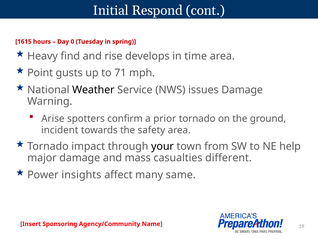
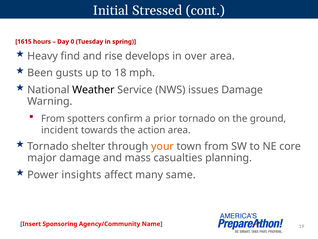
Respond: Respond -> Stressed (157, 10)
time: time -> over (196, 56)
Point: Point -> Been (40, 73)
71: 71 -> 18 (120, 73)
Arise: Arise -> From (53, 118)
safety: safety -> action (151, 130)
impact: impact -> shelter (88, 146)
your colour: black -> orange (162, 146)
help: help -> core (290, 146)
different: different -> planning (229, 158)
